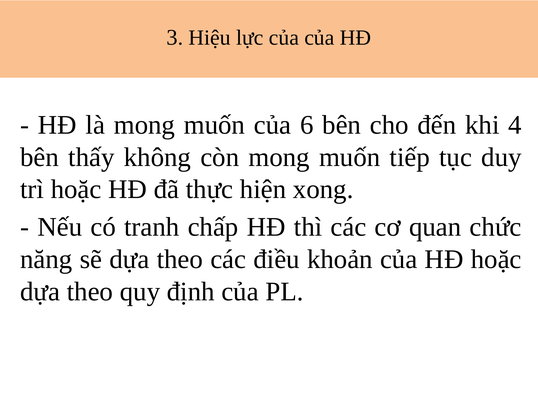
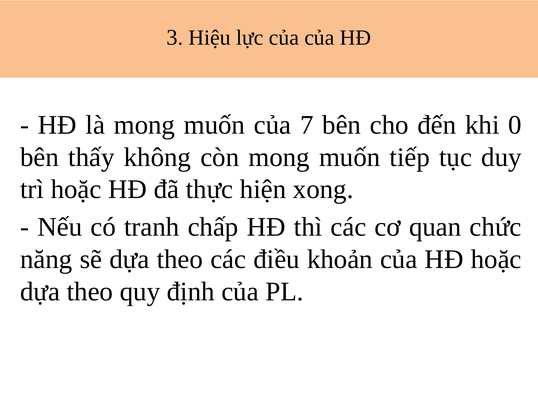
6: 6 -> 7 (307, 125)
4: 4 -> 0 (515, 125)
